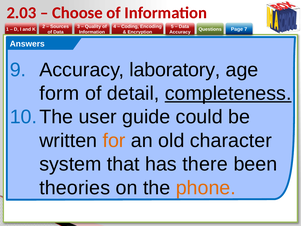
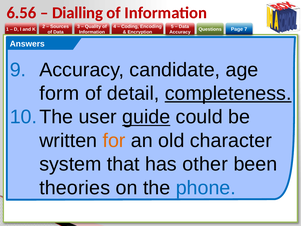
2.03: 2.03 -> 6.56 (21, 13)
Choose: Choose -> Dialling (78, 13)
laboratory: laboratory -> candidate (175, 70)
guide underline: none -> present (146, 117)
there: there -> other (205, 164)
phone colour: orange -> blue (206, 188)
